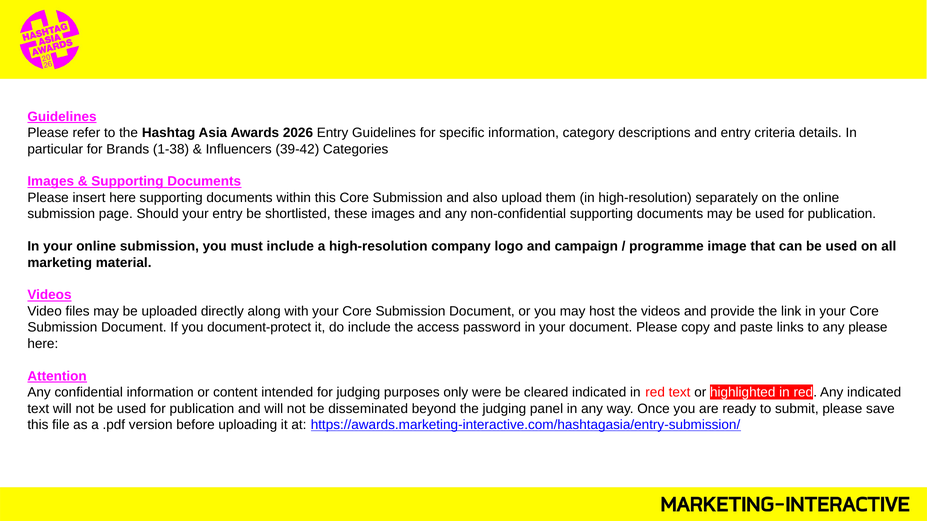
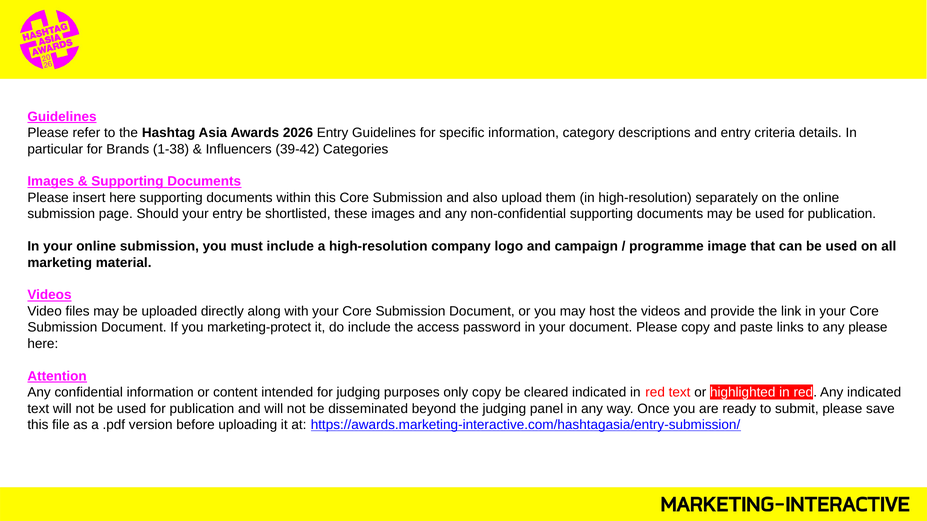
document-protect: document-protect -> marketing-protect (259, 328)
only were: were -> copy (487, 393)
